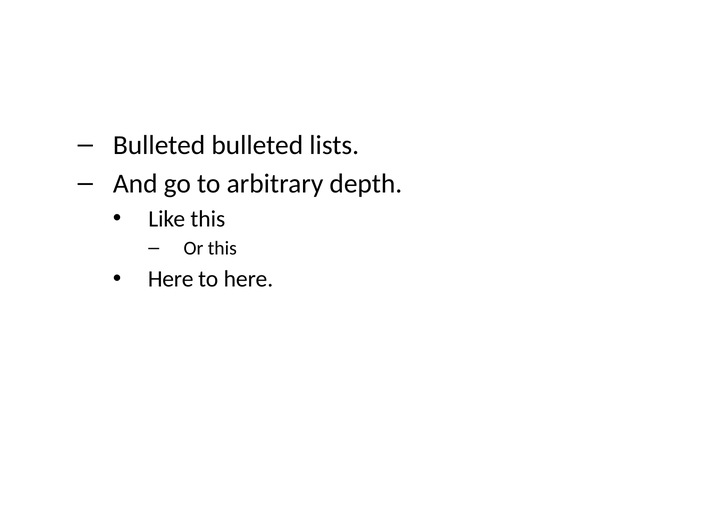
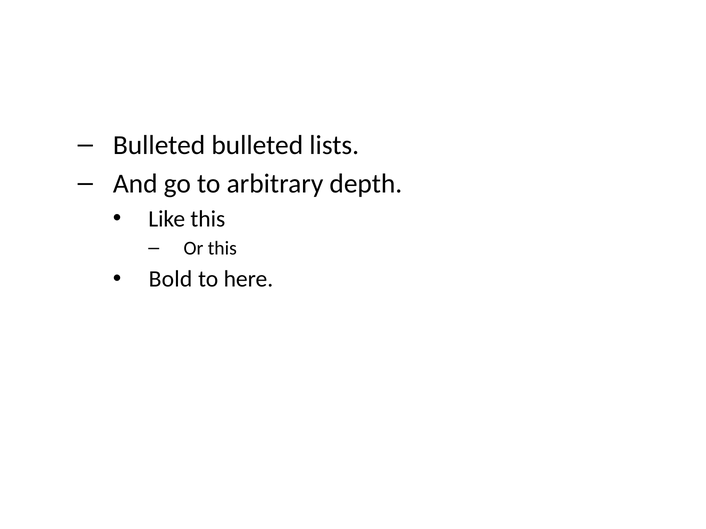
Here: Here -> Bold (170, 279)
